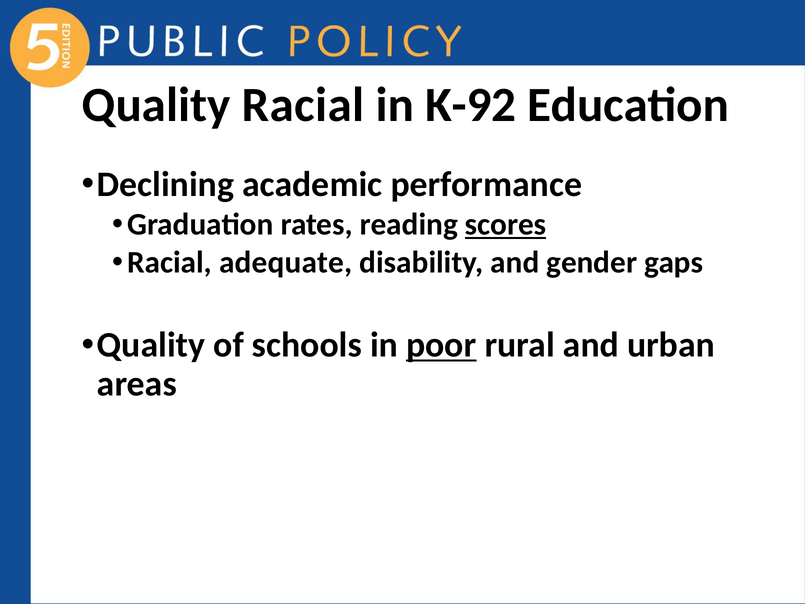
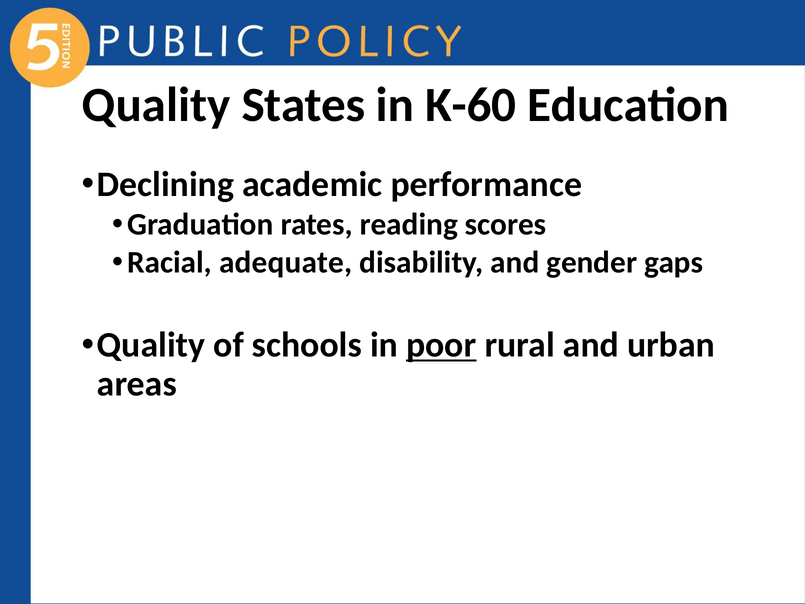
Quality Racial: Racial -> States (303, 105)
K-92: K-92 -> K-60 (471, 105)
scores underline: present -> none (506, 225)
